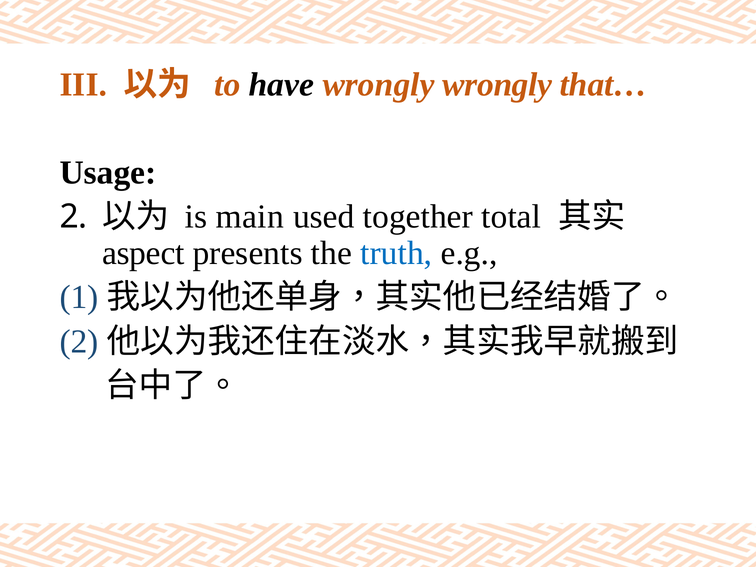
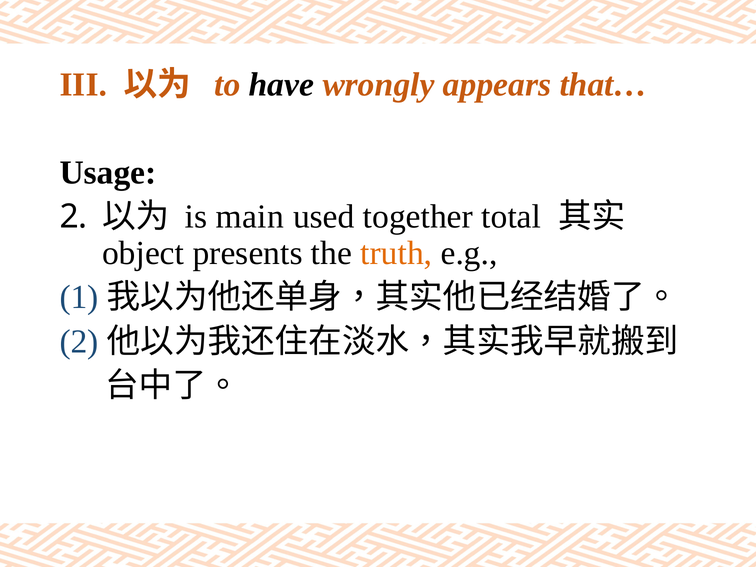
wrongly wrongly: wrongly -> appears (497, 85)
aspect: aspect -> object (143, 253)
truth colour: blue -> orange (396, 253)
